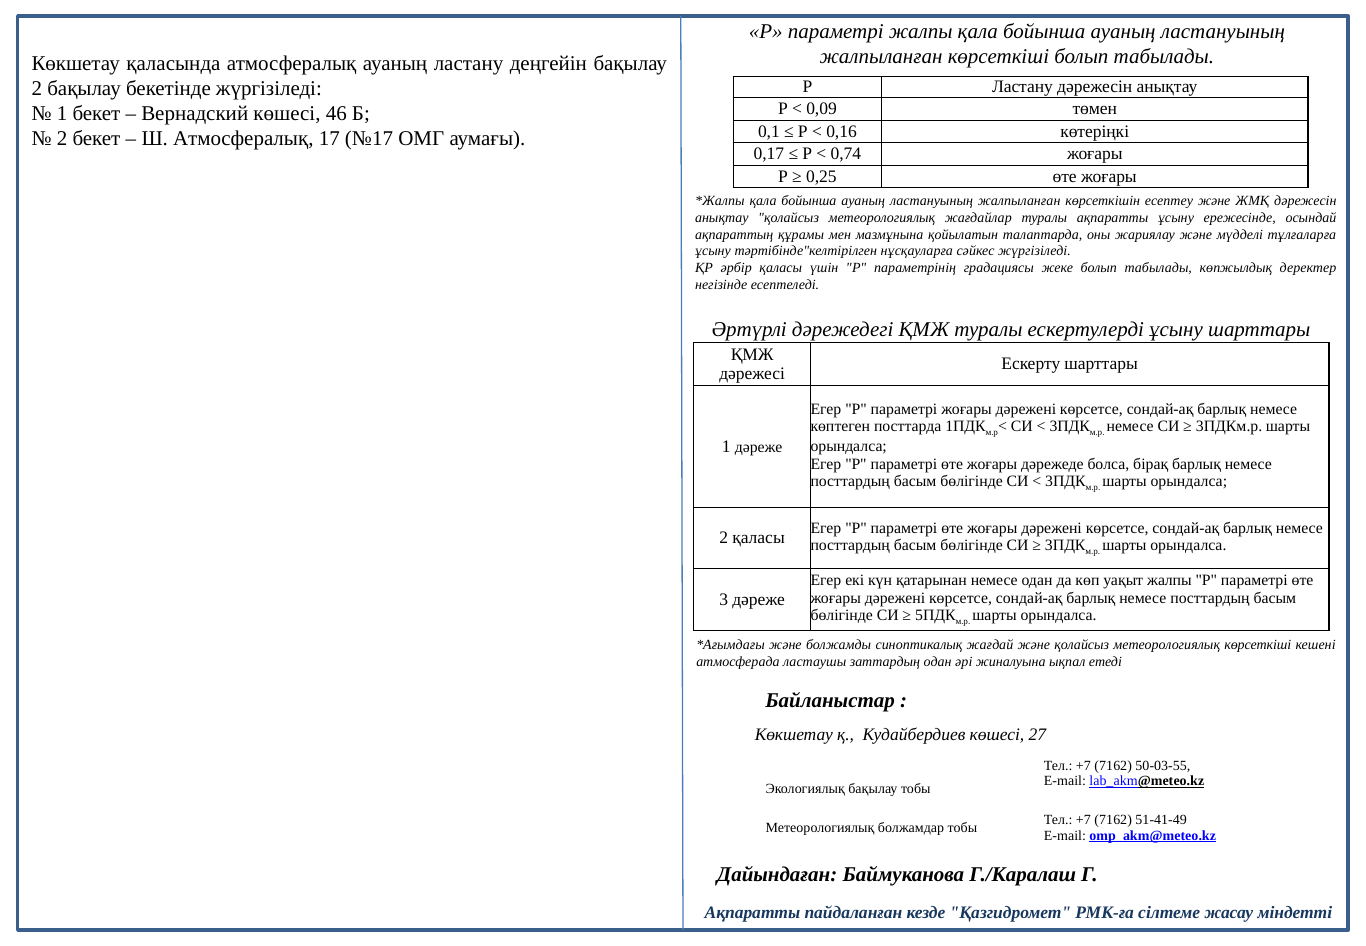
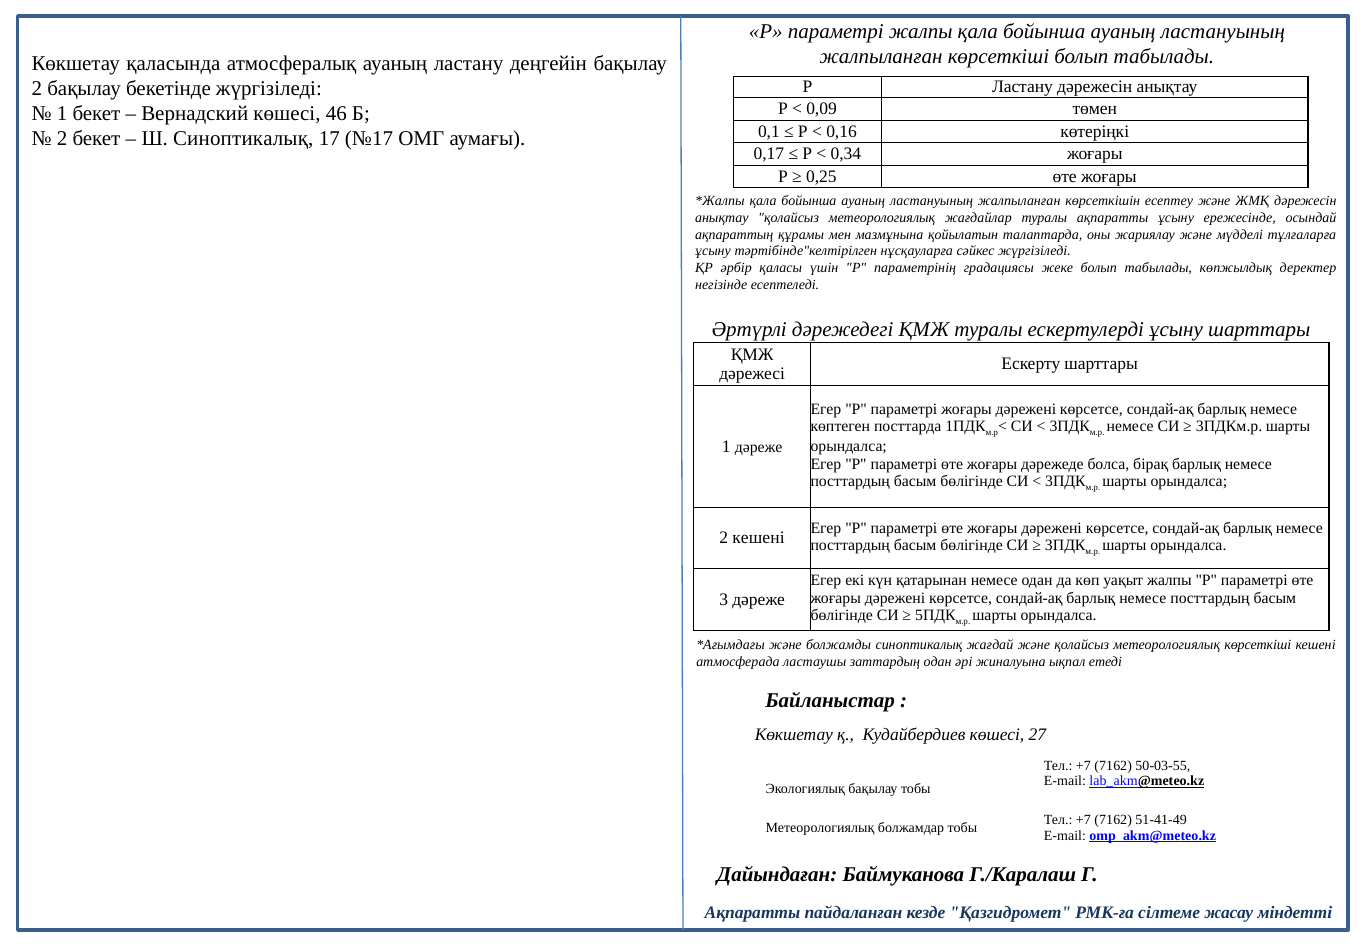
Ш Атмосфералық: Атмосфералық -> Синоптикалық (243, 139)
0,74: 0,74 -> 0,34 (846, 154)
2 қаласы: қаласы -> кешені (759, 538)
